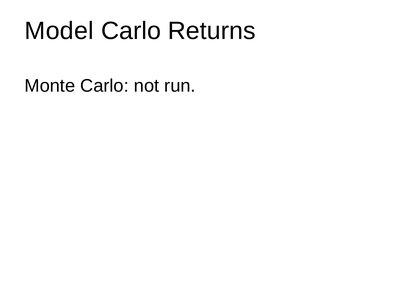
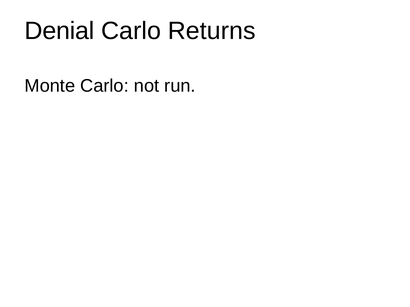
Model: Model -> Denial (59, 31)
